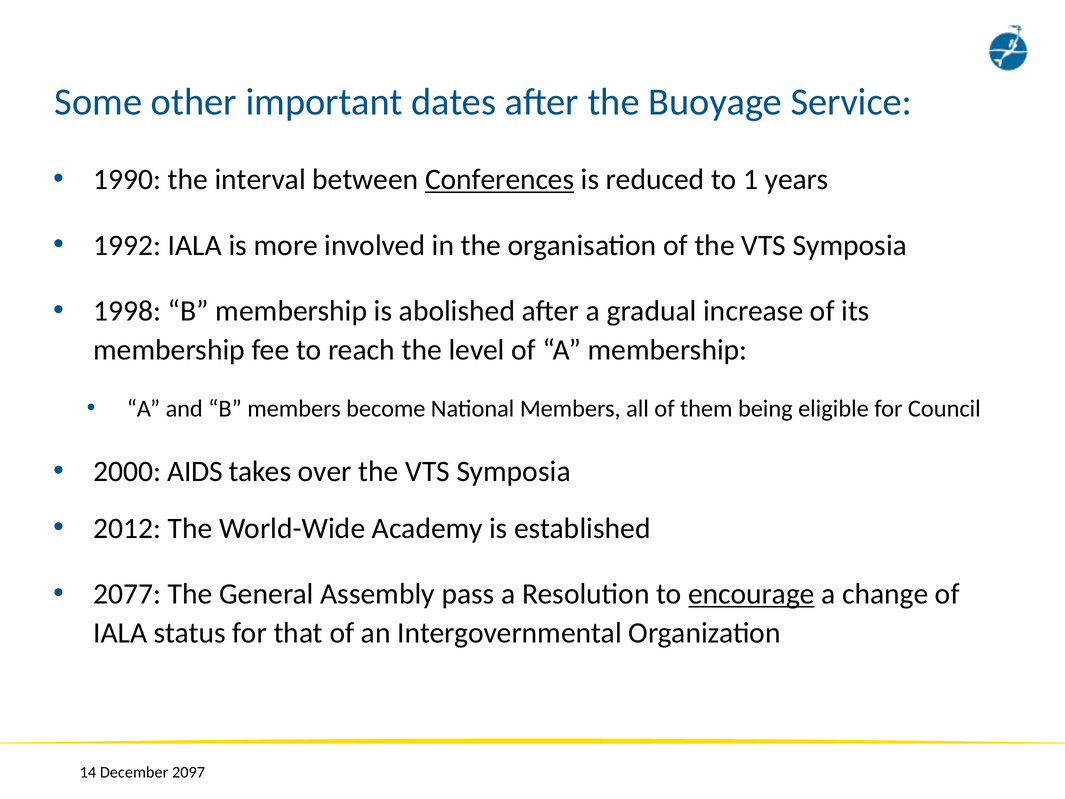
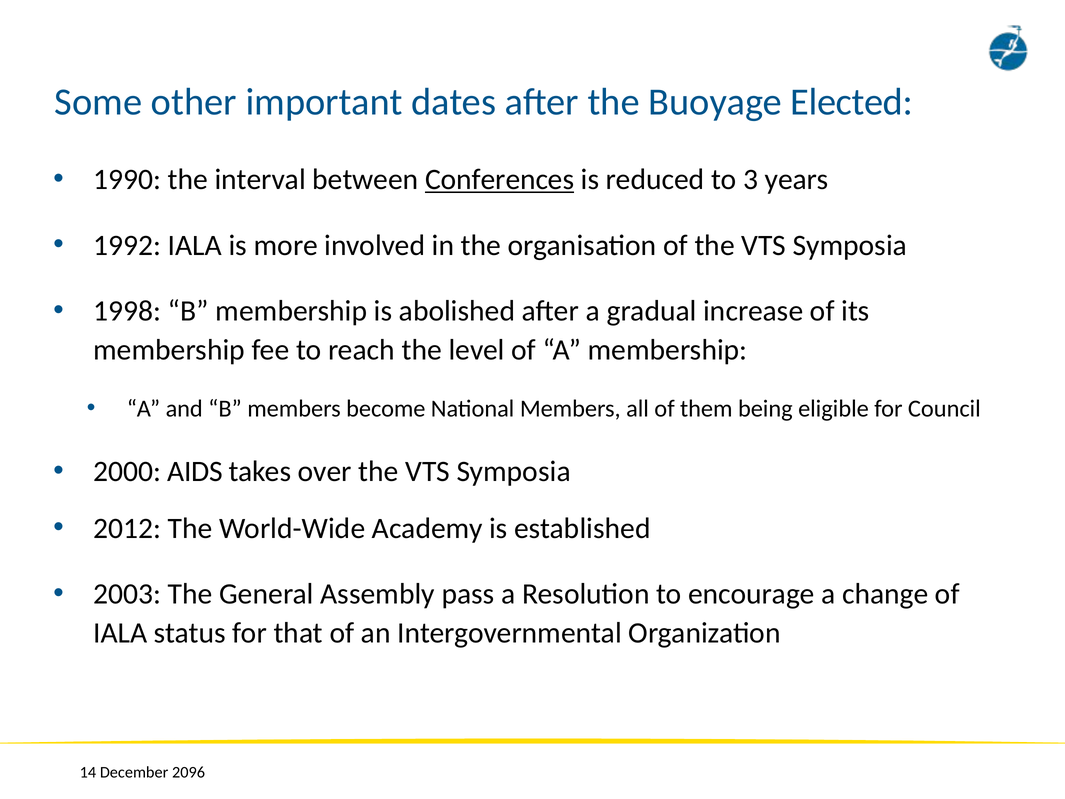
Service: Service -> Elected (852, 102)
1: 1 -> 3 (751, 179)
2077: 2077 -> 2003 (127, 594)
encourage underline: present -> none (751, 594)
2097: 2097 -> 2096 (189, 772)
